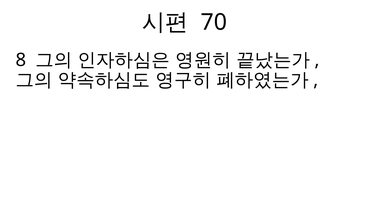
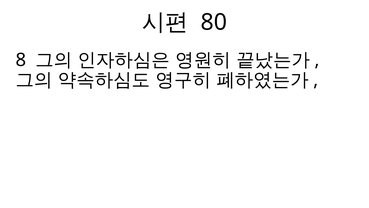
70: 70 -> 80 (214, 22)
